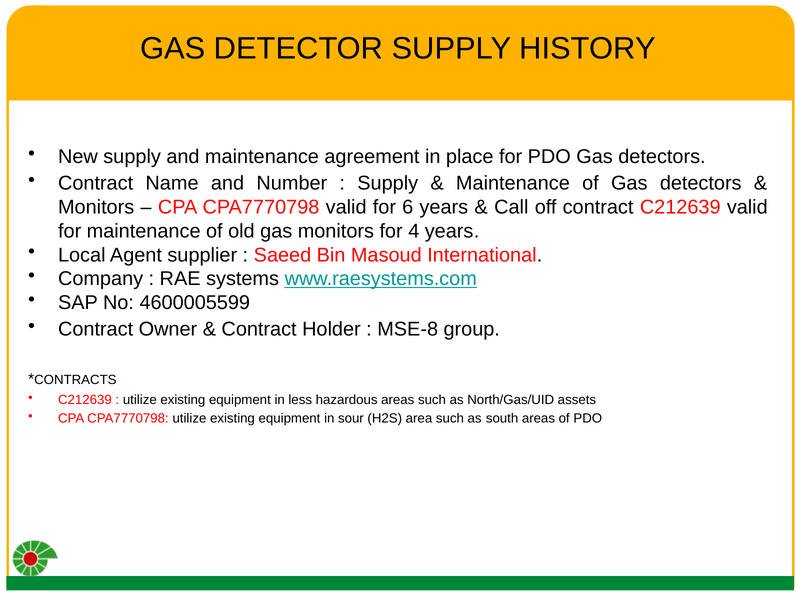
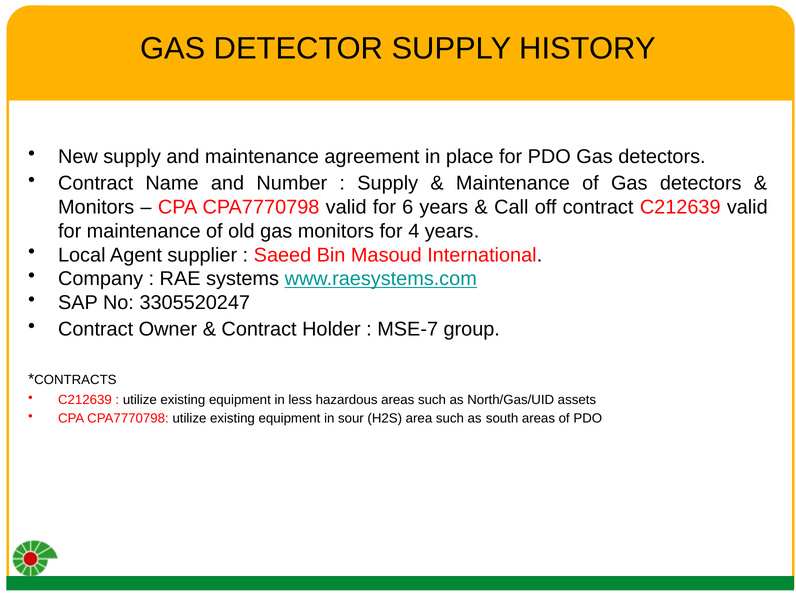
4600005599: 4600005599 -> 3305520247 (195, 303)
MSE-8: MSE-8 -> MSE-7 (408, 329)
